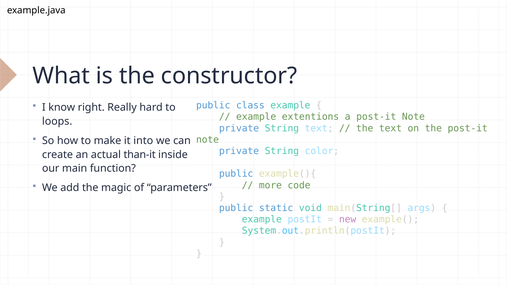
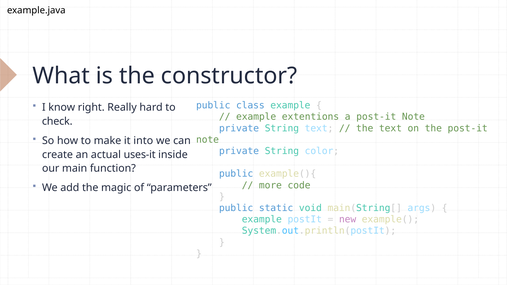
loops: loops -> check (57, 121)
than-it: than-it -> uses-it (140, 155)
